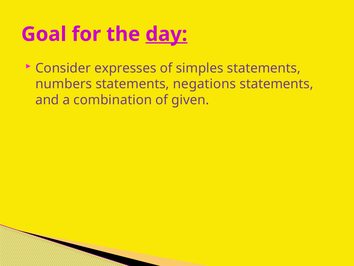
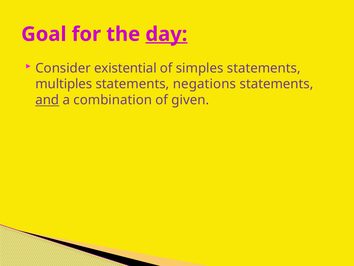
expresses: expresses -> existential (125, 68)
numbers: numbers -> multiples (64, 84)
and underline: none -> present (47, 100)
